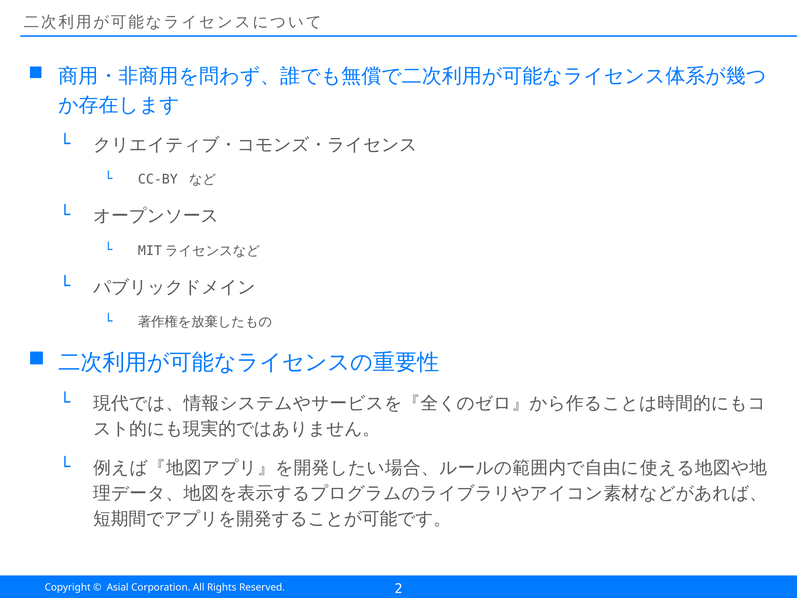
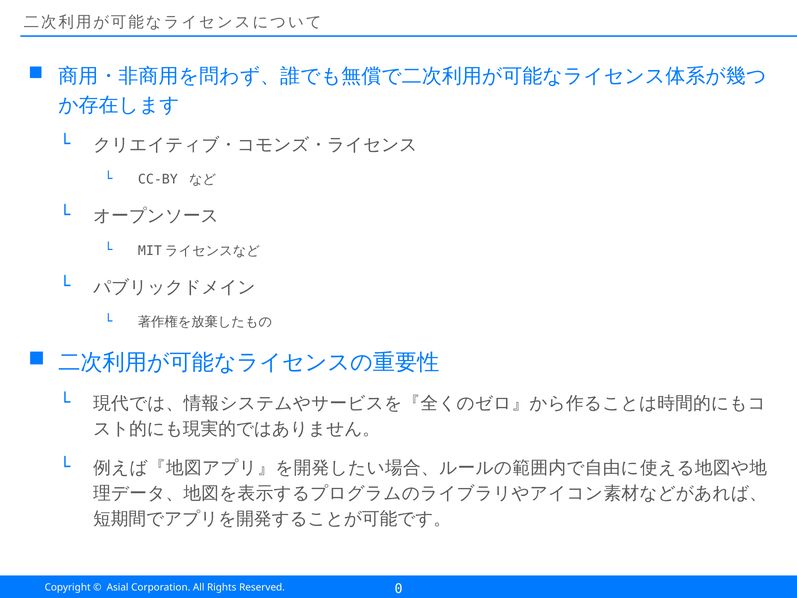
2: 2 -> 0 (399, 588)
